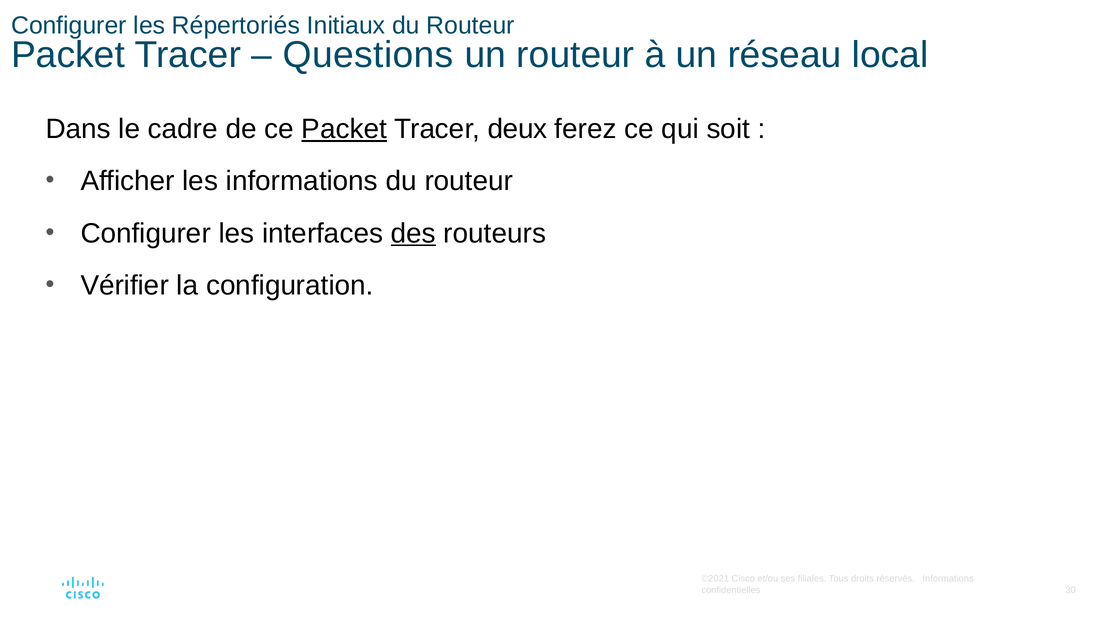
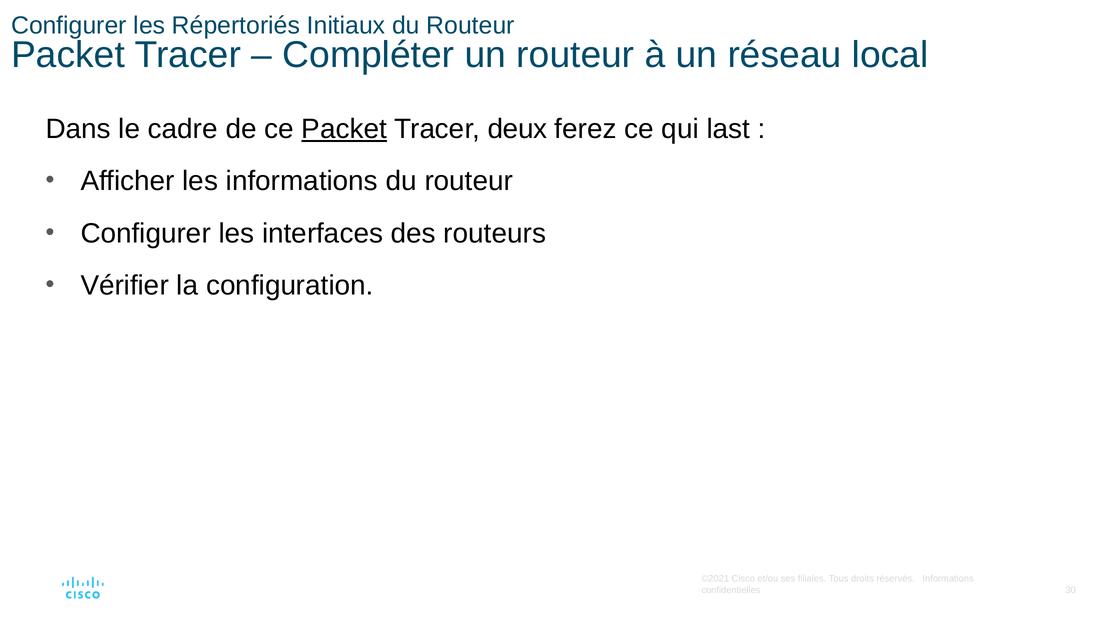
Questions: Questions -> Compléter (368, 55)
soit: soit -> last (728, 129)
des underline: present -> none (413, 233)
